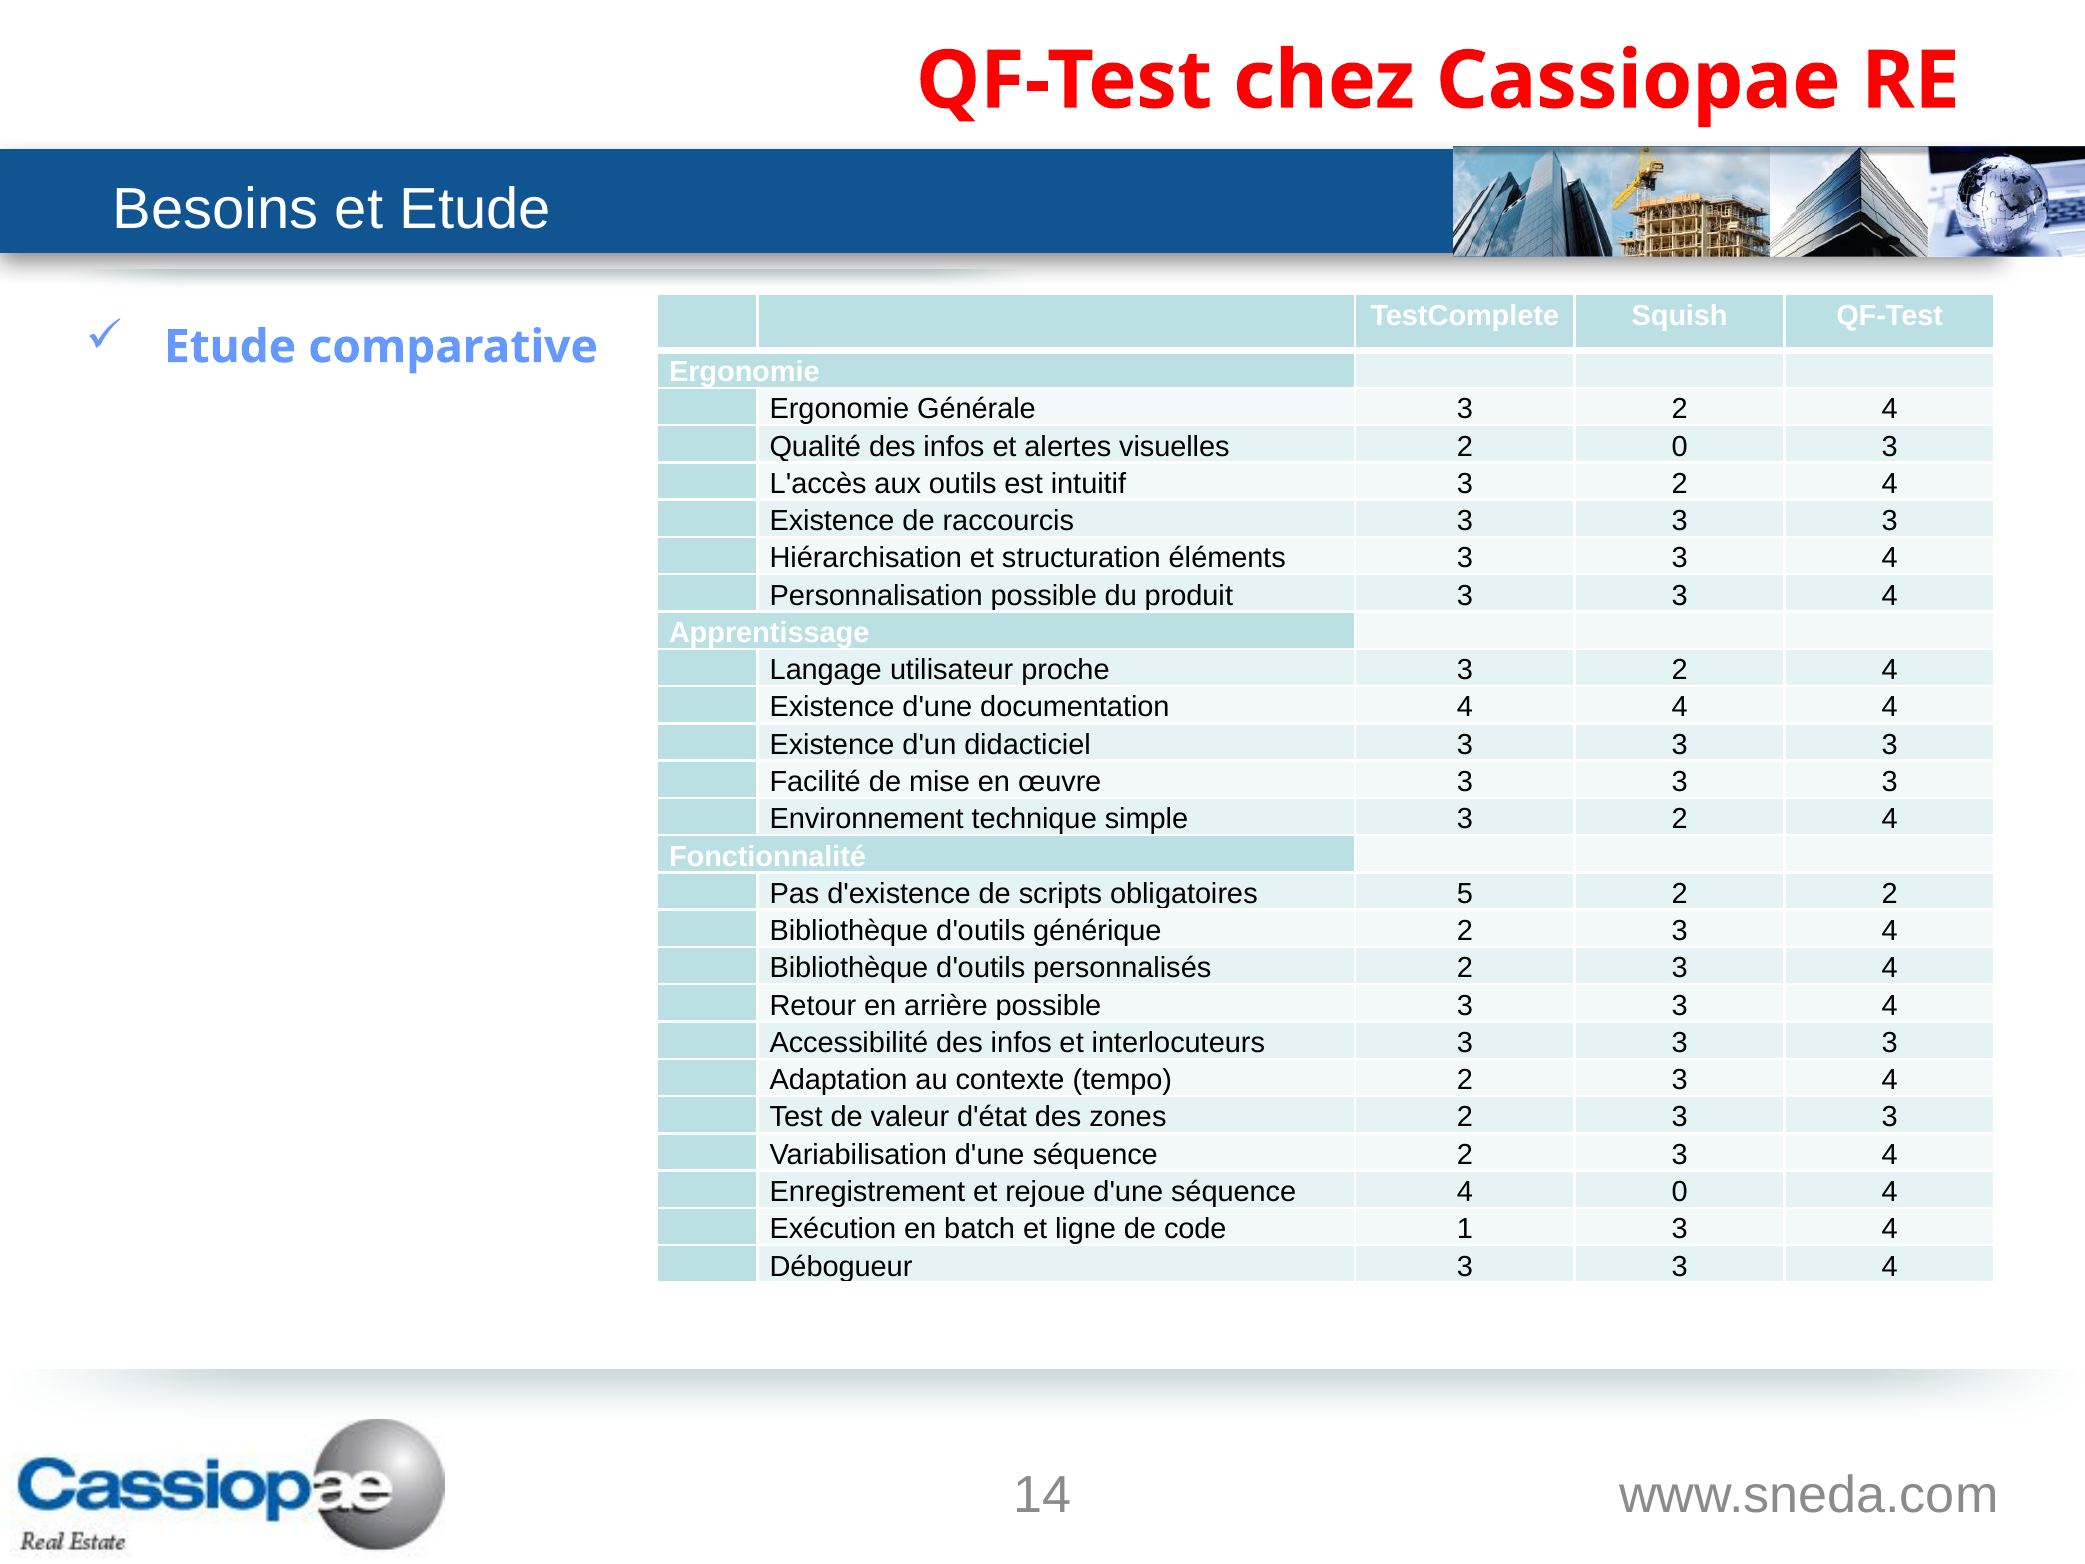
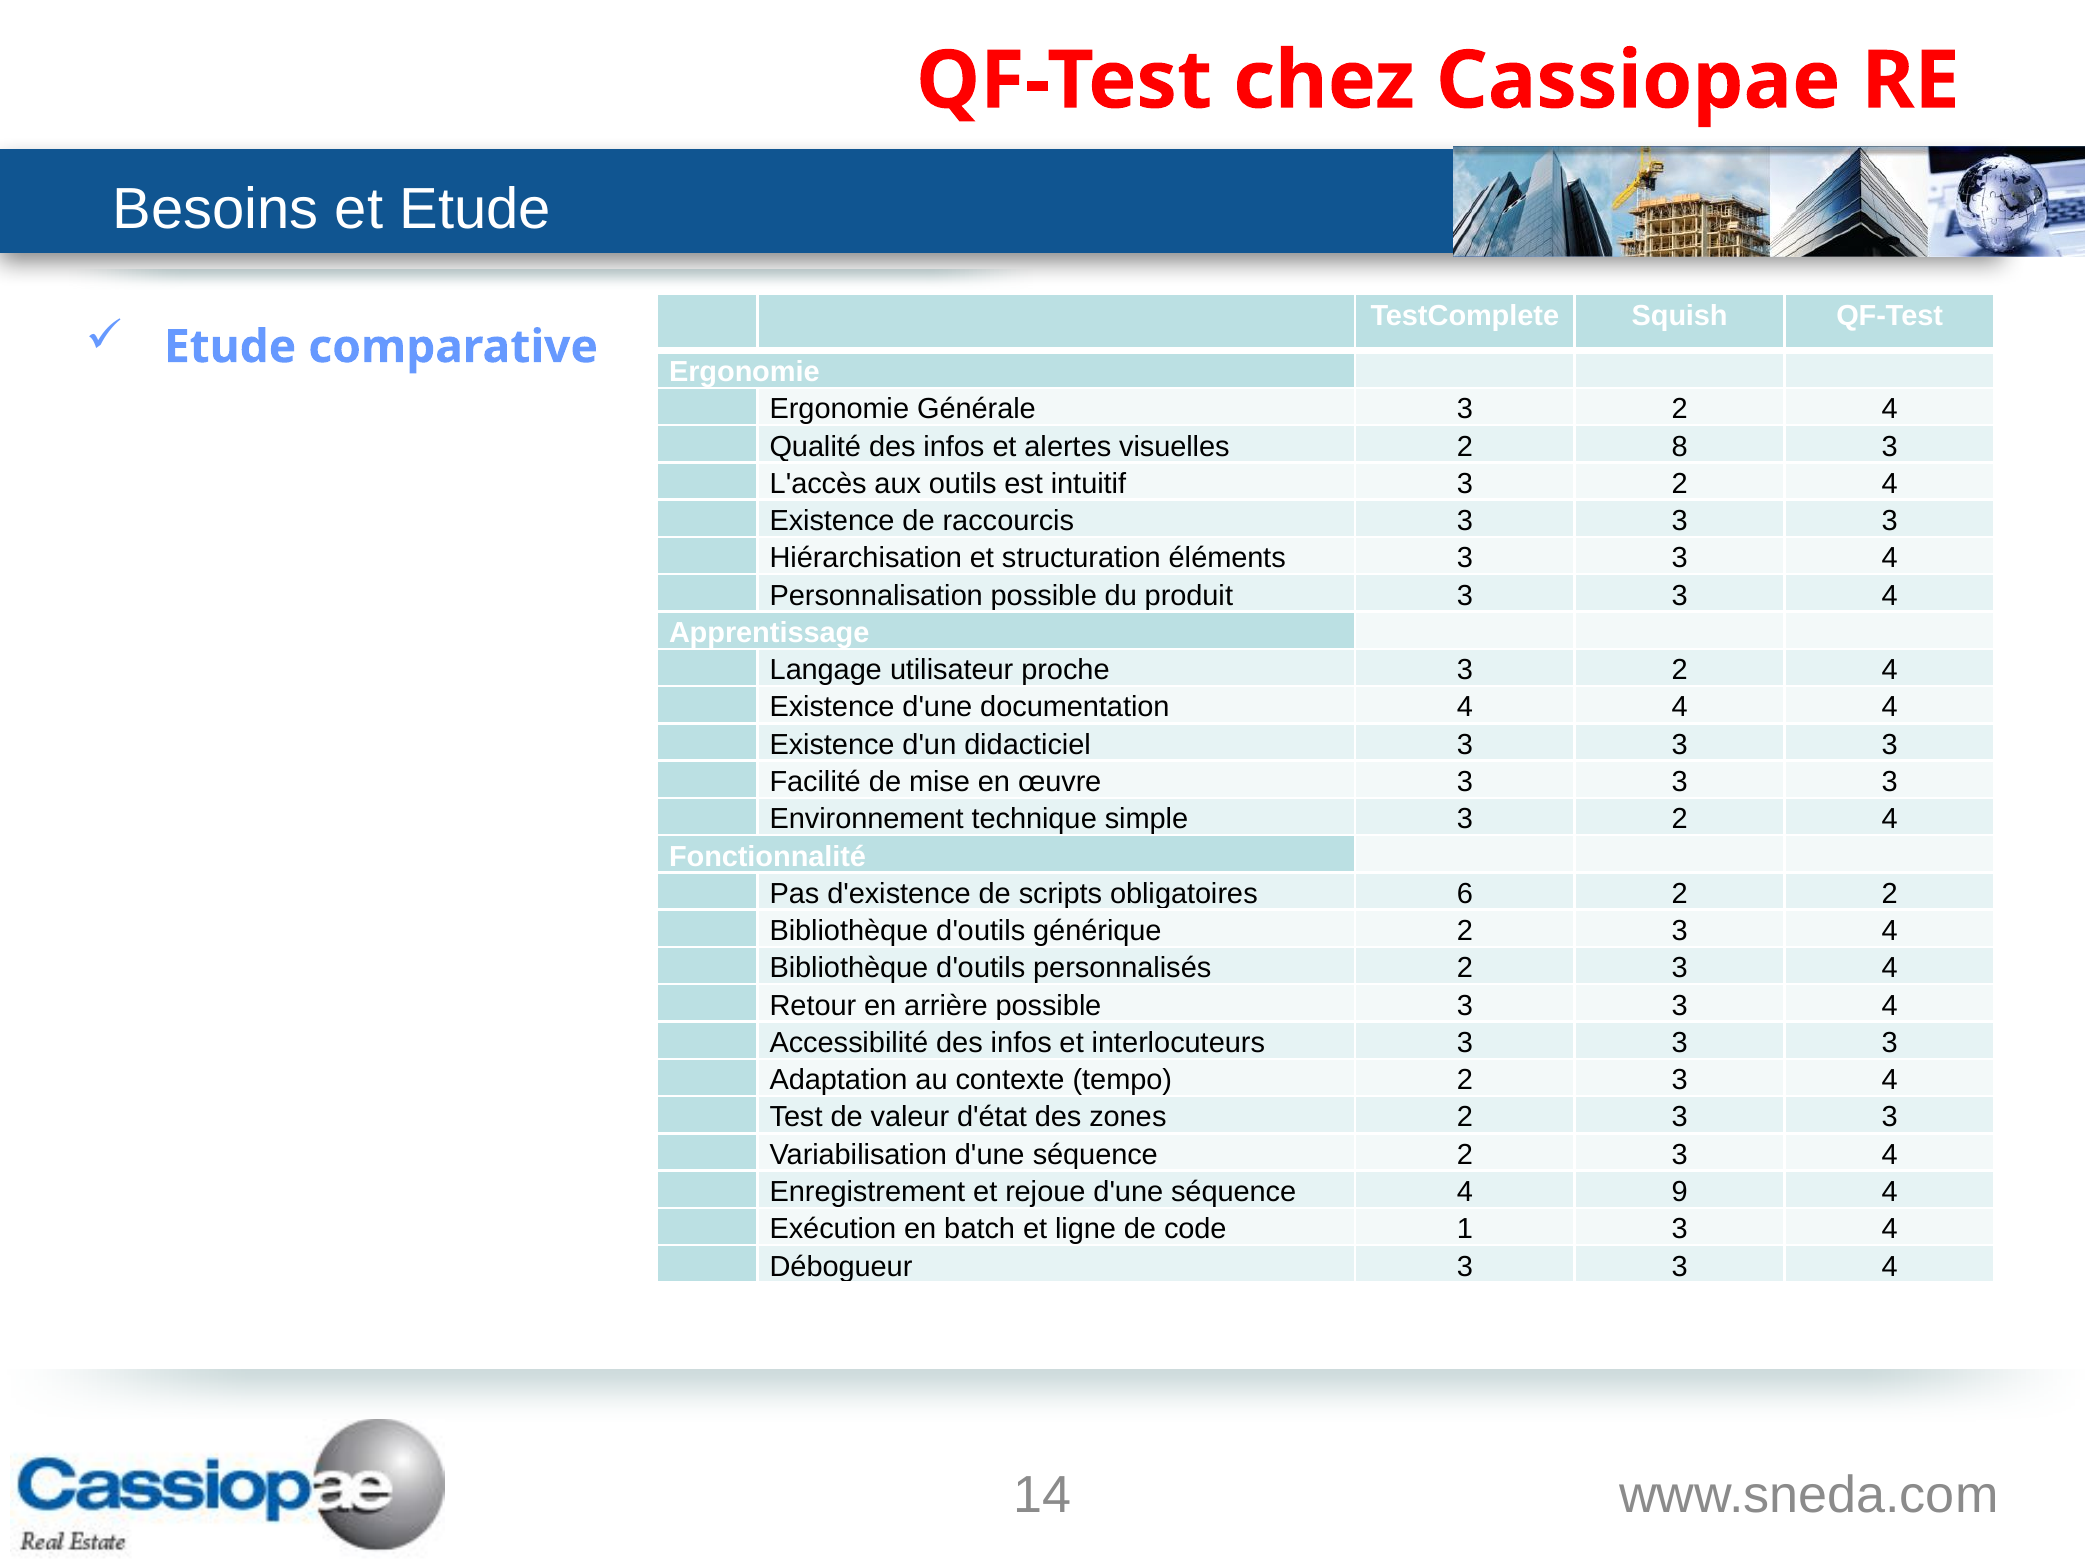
2 0: 0 -> 8 (1680, 446)
5: 5 -> 6 (1465, 894)
4 0: 0 -> 9 (1680, 1192)
